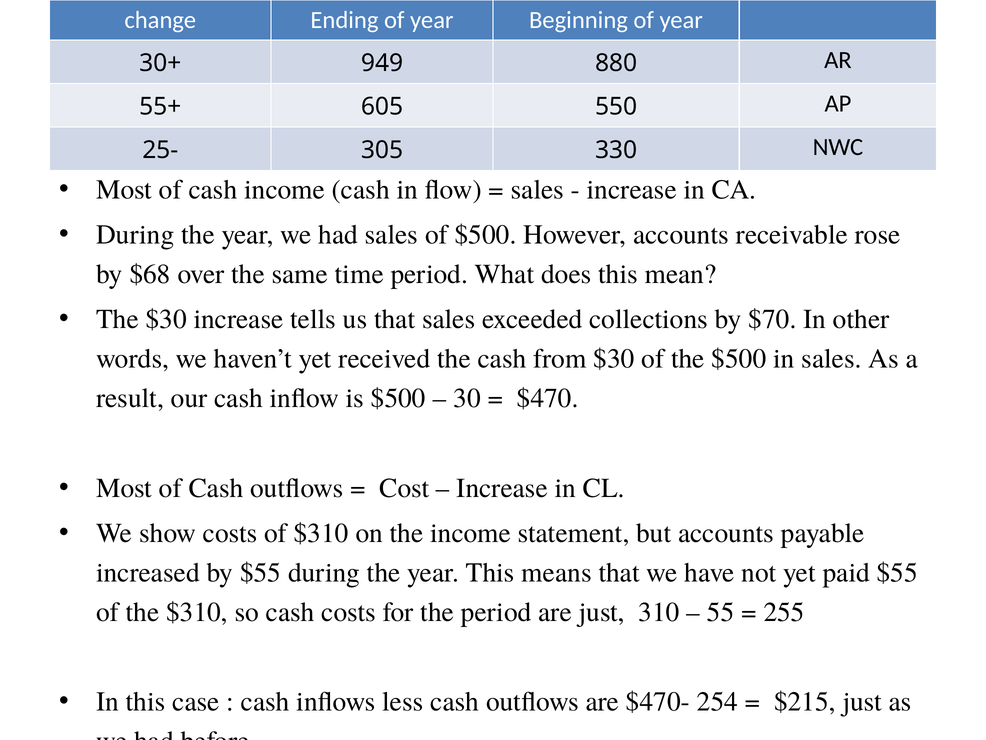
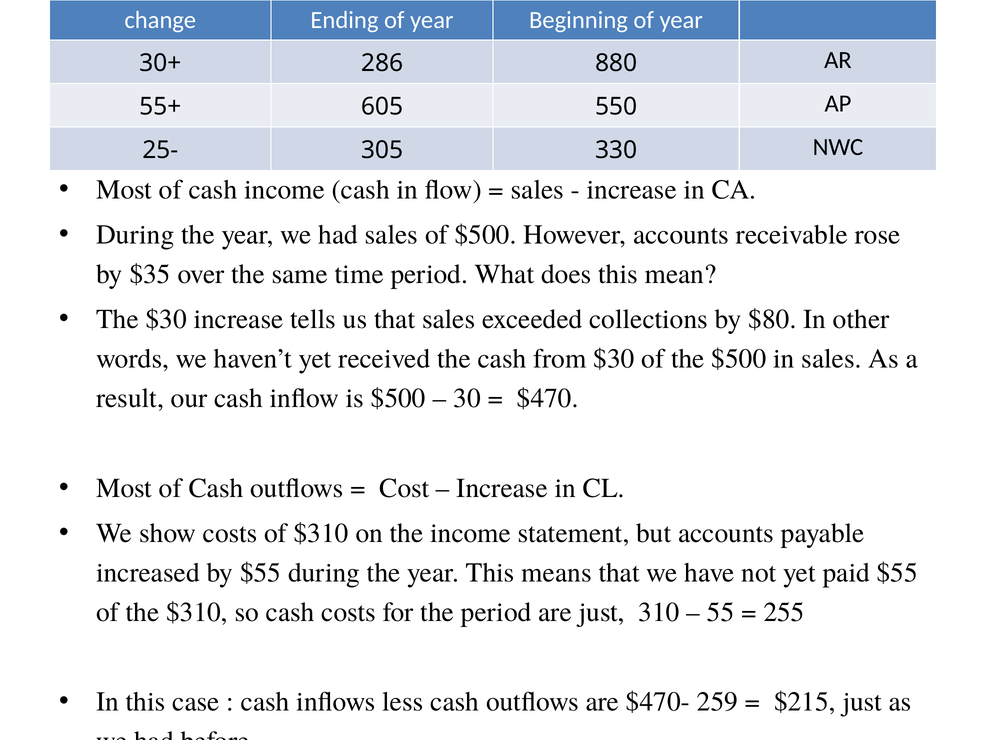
949: 949 -> 286 (382, 63)
$68: $68 -> $35 (150, 274)
$70: $70 -> $80 (772, 319)
254: 254 -> 259 (717, 701)
